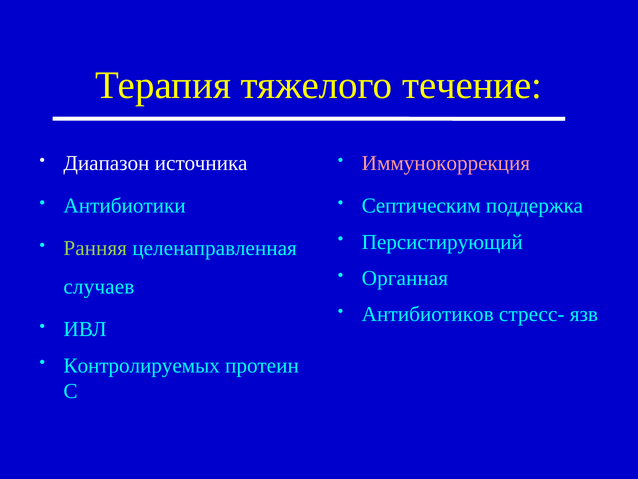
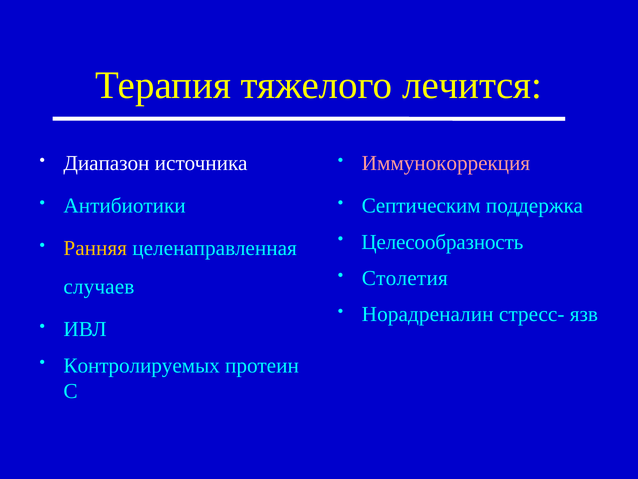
течение: течение -> лечится (472, 85)
Персистирующий: Персистирующий -> Целесообразность (442, 242)
Ранняя colour: light green -> yellow (95, 248)
Органная: Органная -> Столетия (405, 278)
Антибиотиков: Антибиотиков -> Норадреналин (428, 314)
